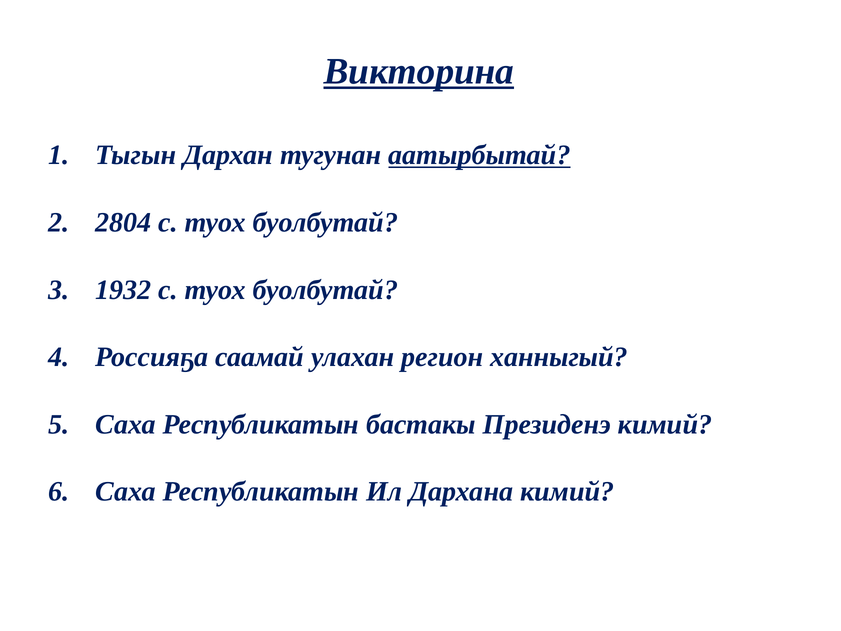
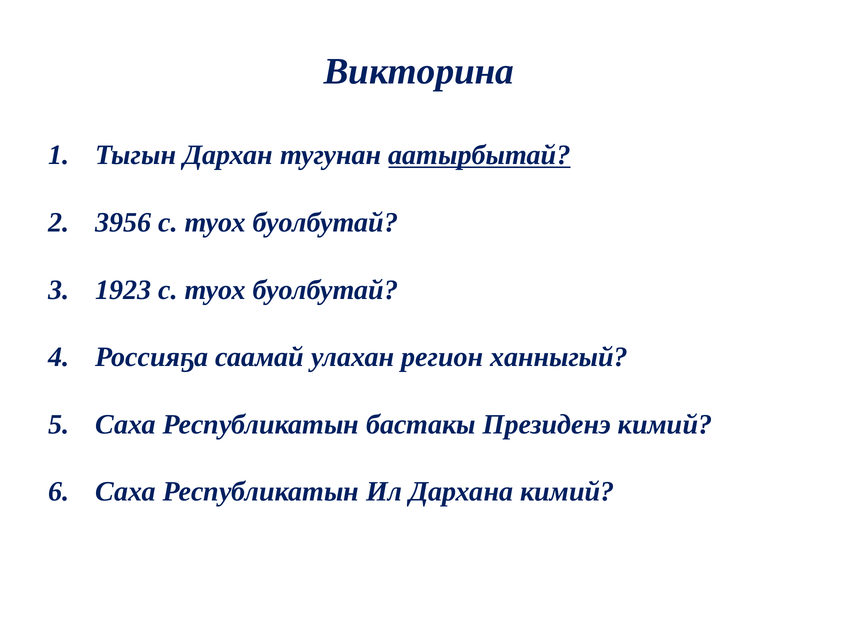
Викторина underline: present -> none (419, 72)
2804: 2804 -> 3956 (123, 222)
1932: 1932 -> 1923 (123, 290)
